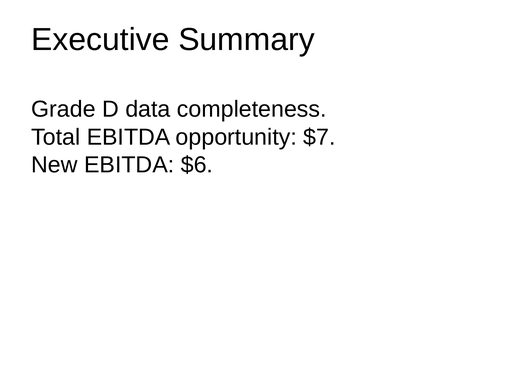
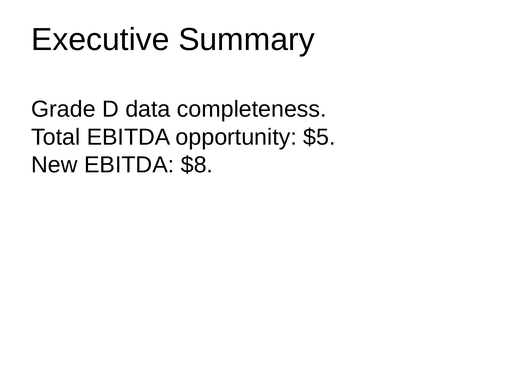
$7: $7 -> $5 (319, 137)
$6: $6 -> $8 (197, 165)
